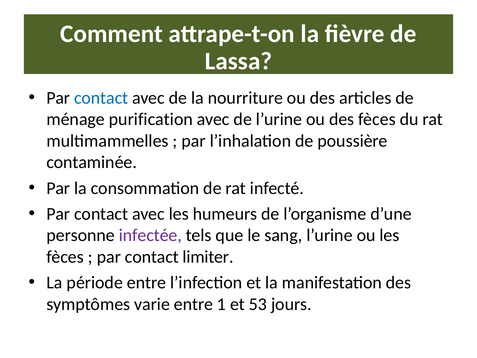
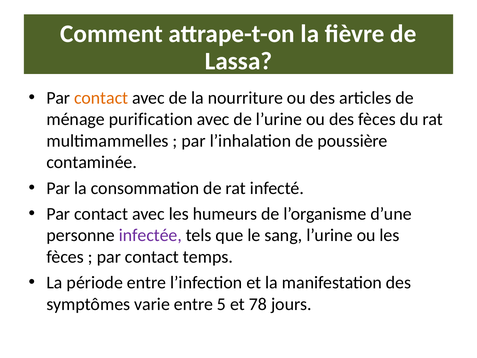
contact colour: blue -> orange (101, 98)
limiter: limiter -> temps (208, 257)
1: 1 -> 5 (221, 304)
53: 53 -> 78 (258, 304)
